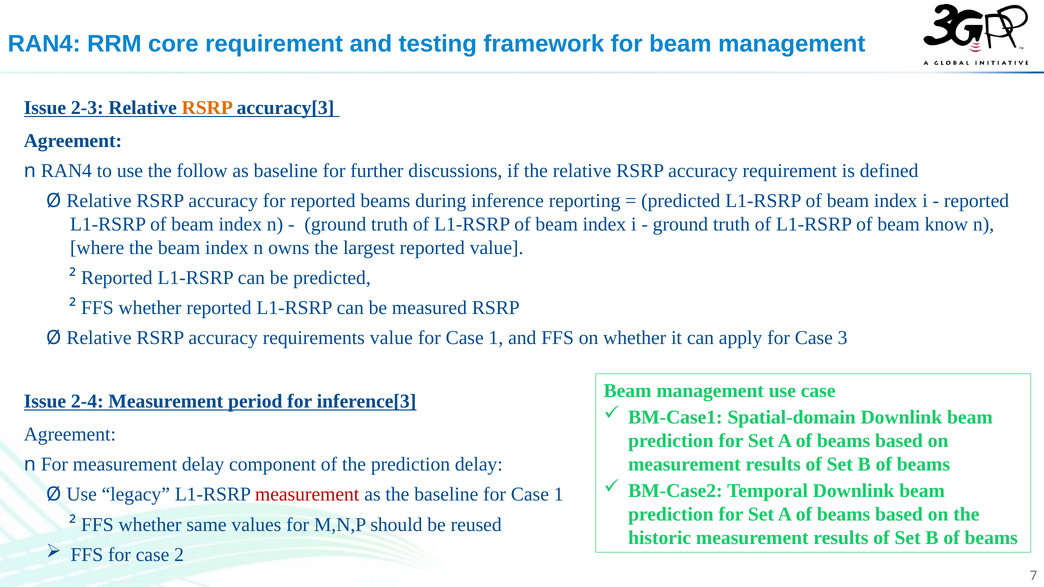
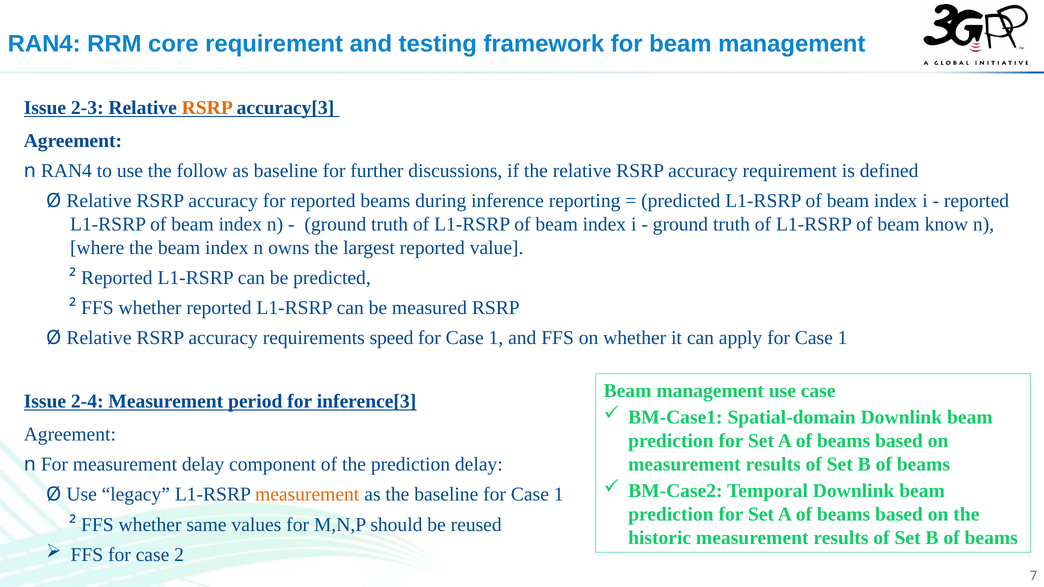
requirements value: value -> speed (392, 338)
apply for Case 3: 3 -> 1 (843, 338)
measurement colour: red -> orange (307, 495)
